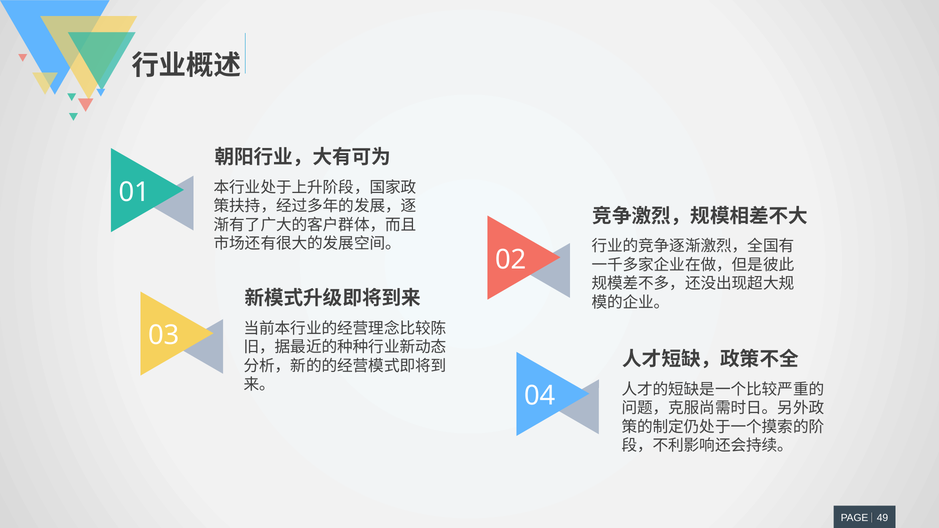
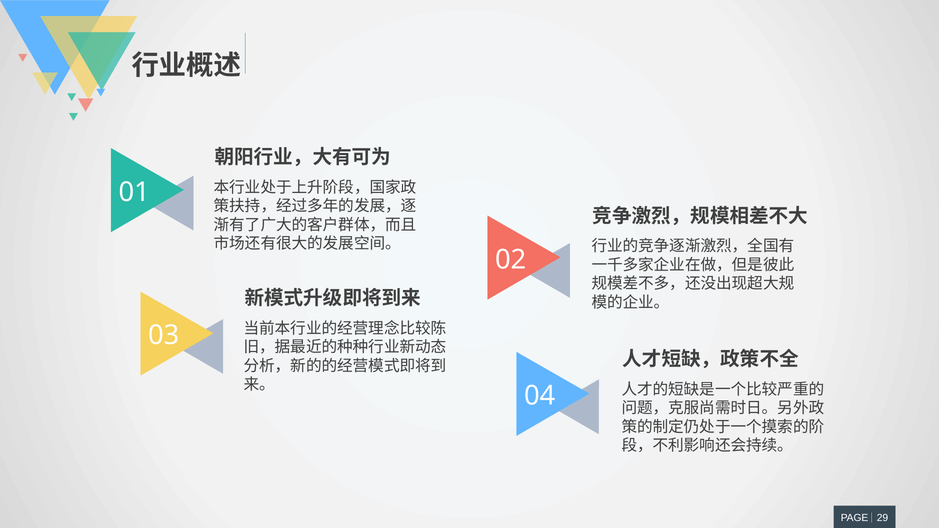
49: 49 -> 29 (882, 518)
